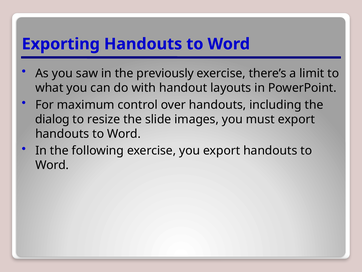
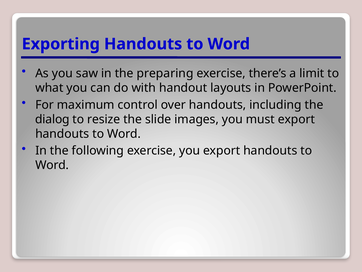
previously: previously -> preparing (165, 73)
